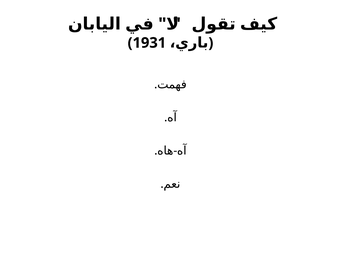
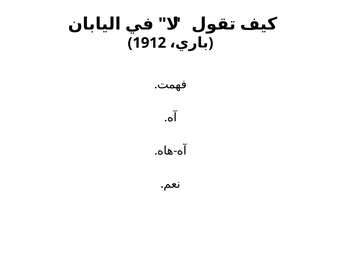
1931: 1931 -> 1912 (149, 43)
